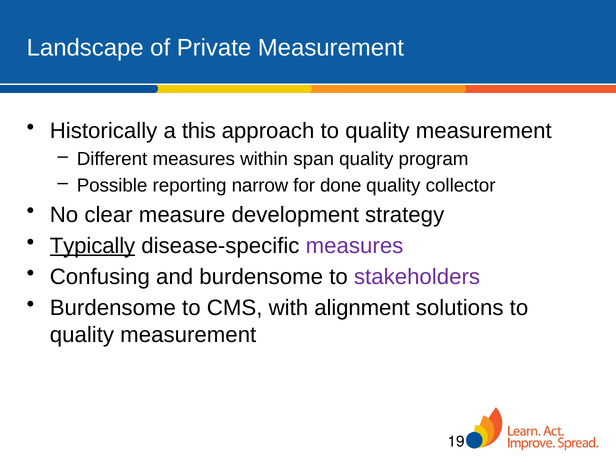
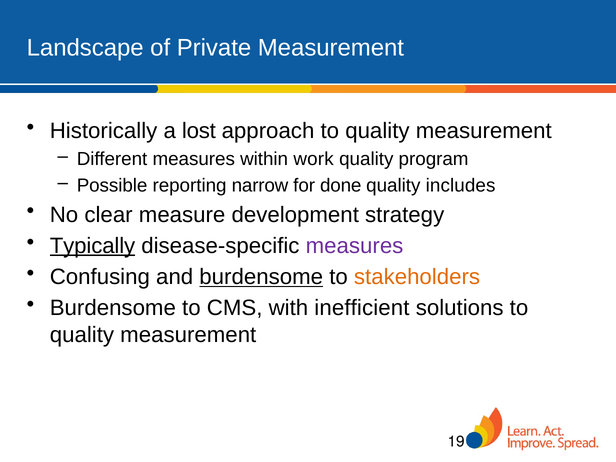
this: this -> lost (199, 131)
span: span -> work (314, 159)
collector: collector -> includes (461, 185)
burdensome underline: none -> present (261, 277)
stakeholders colour: purple -> orange (417, 277)
alignment: alignment -> inefficient (362, 308)
